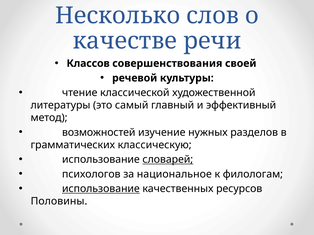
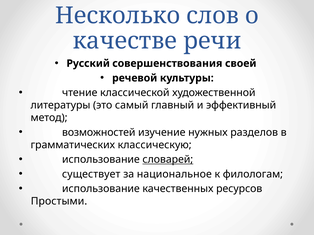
Классов: Классов -> Русский (88, 64)
психологов: психологов -> существует (91, 174)
использование underline: present -> none (101, 189)
Половины: Половины -> Простыми (59, 202)
